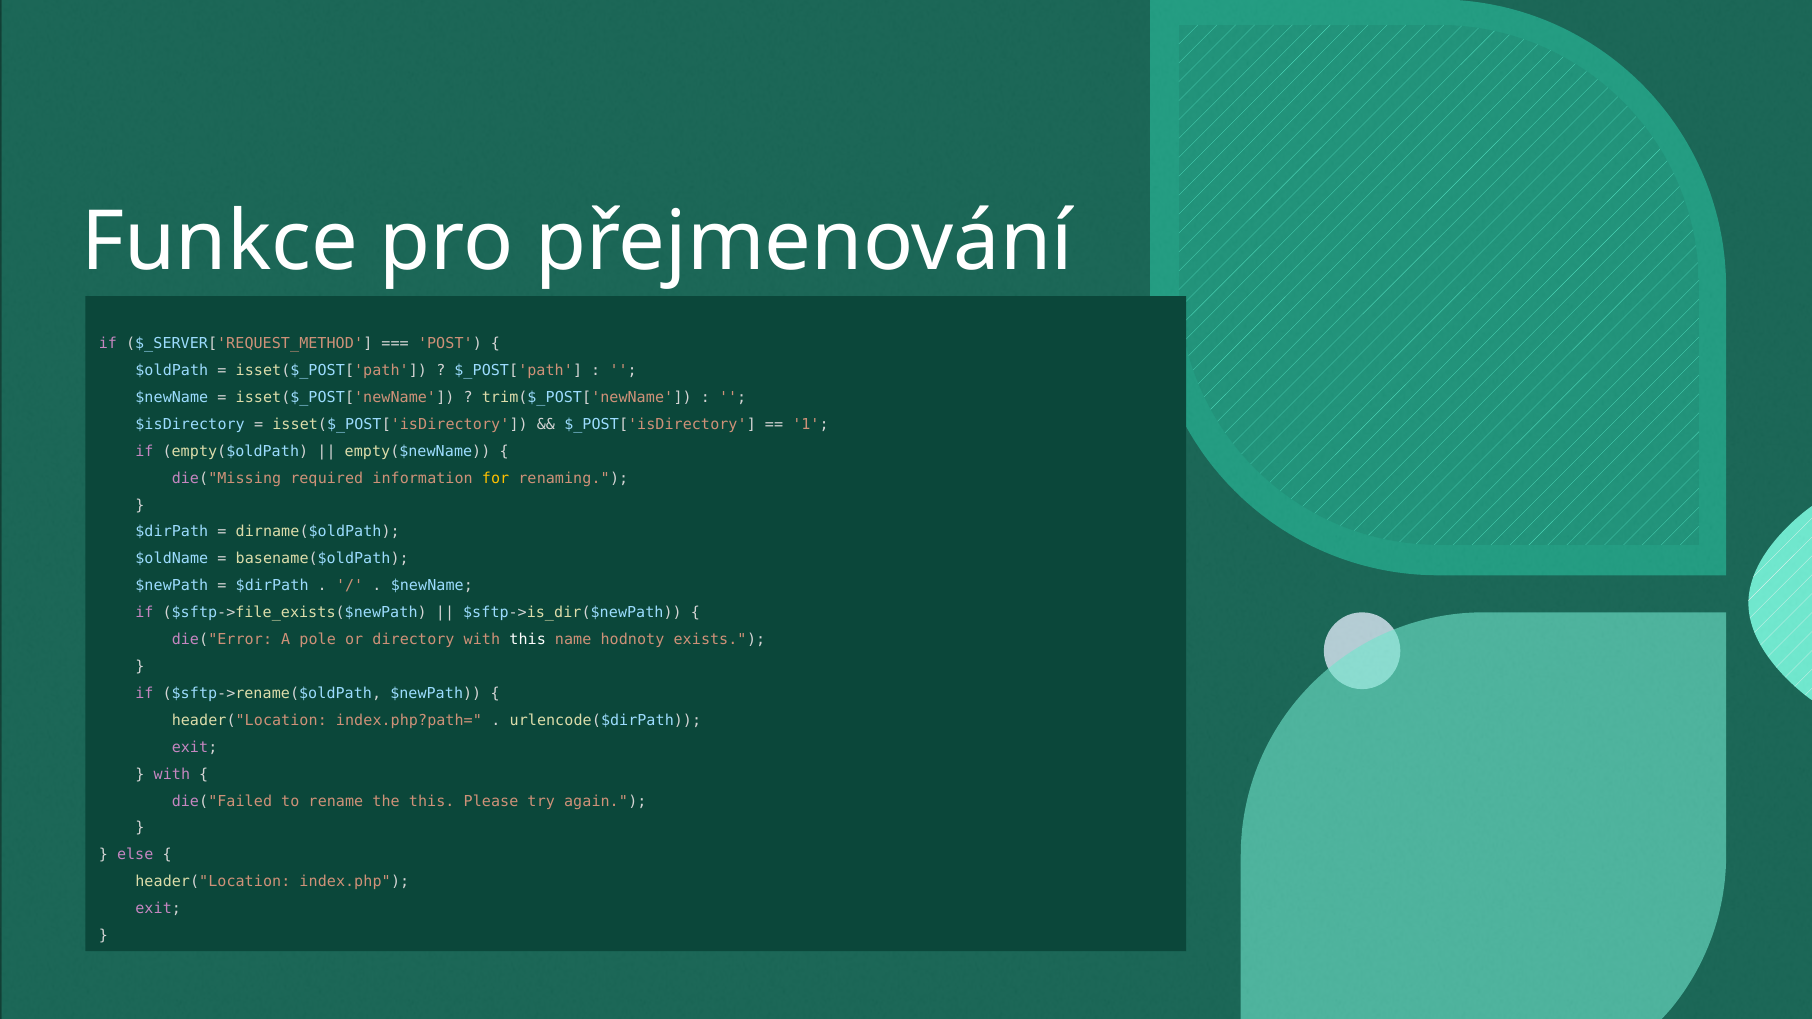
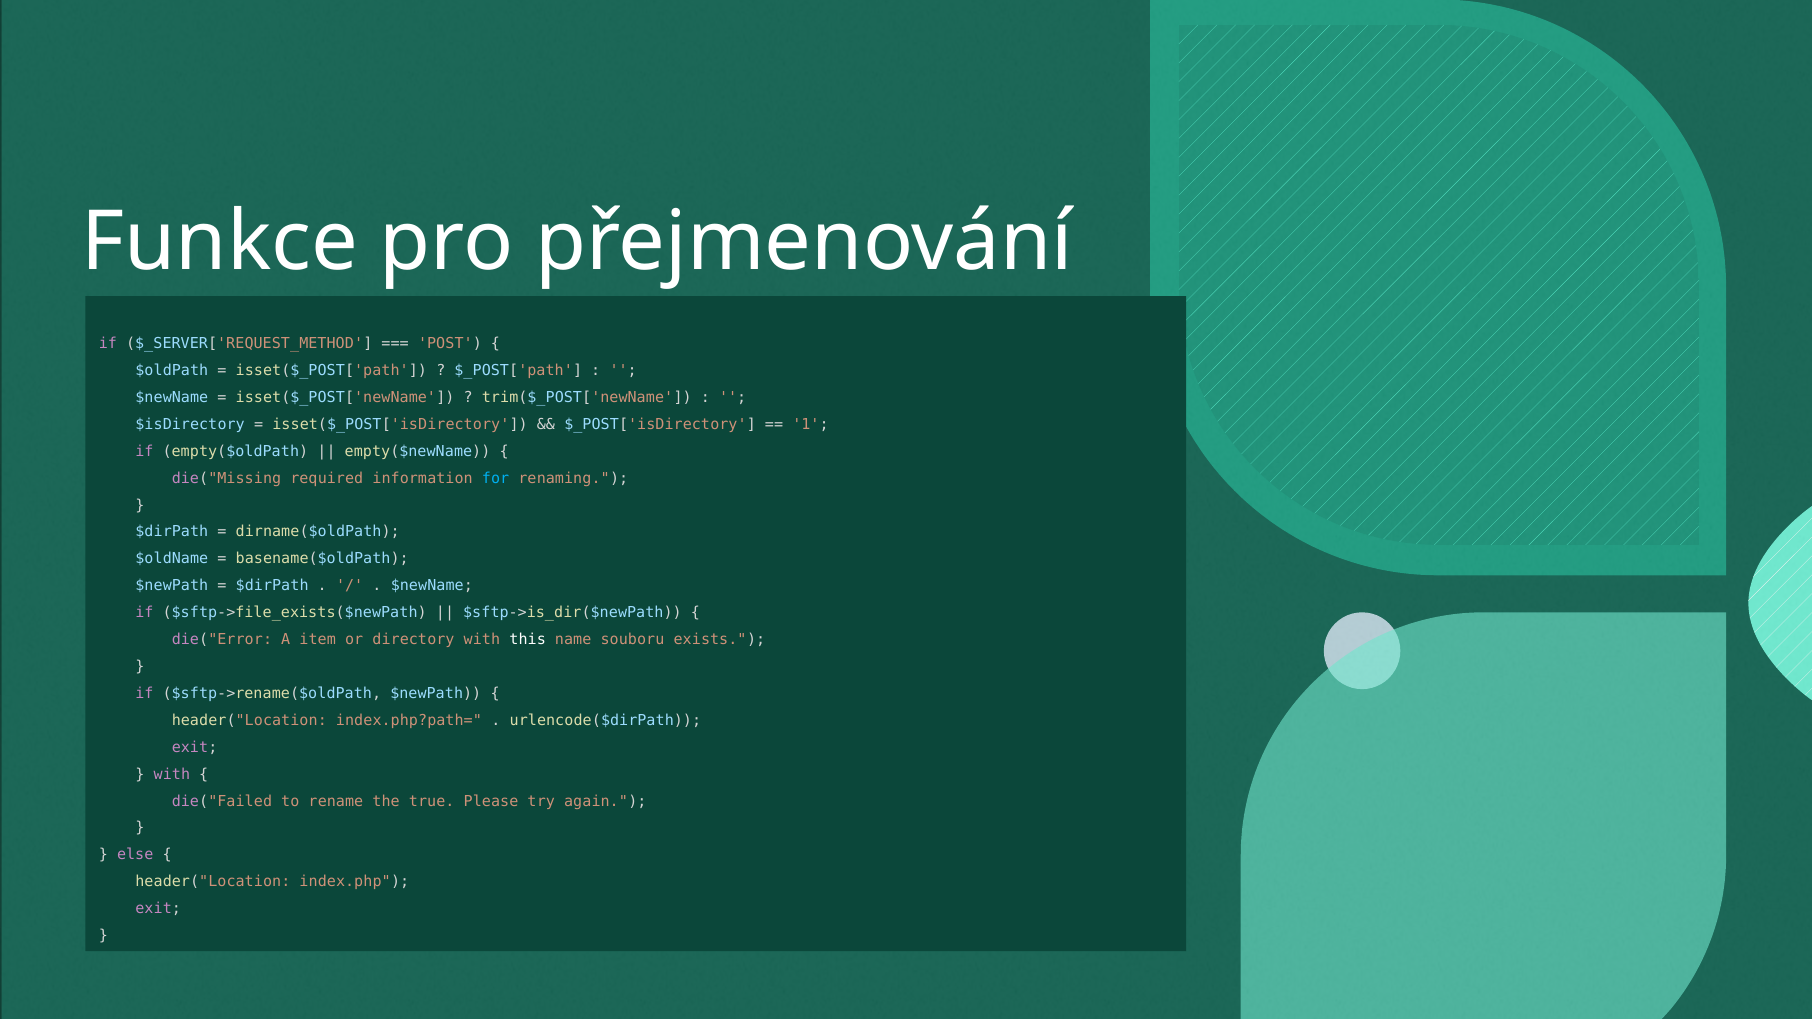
for colour: yellow -> light blue (496, 478)
pole: pole -> item (318, 640)
hodnoty: hodnoty -> souboru (632, 640)
the this: this -> true (432, 801)
